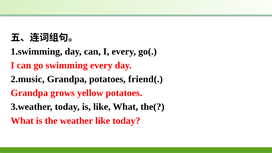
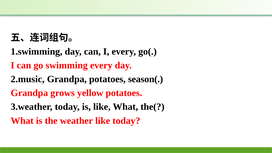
friend(: friend( -> season( (146, 79)
